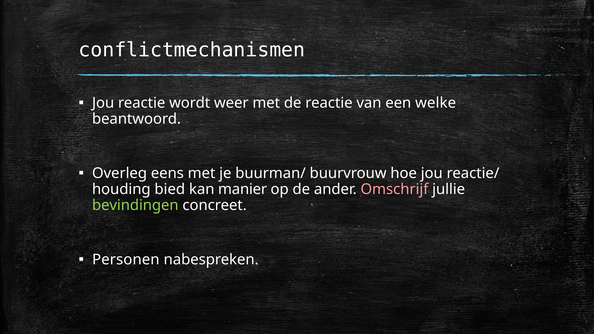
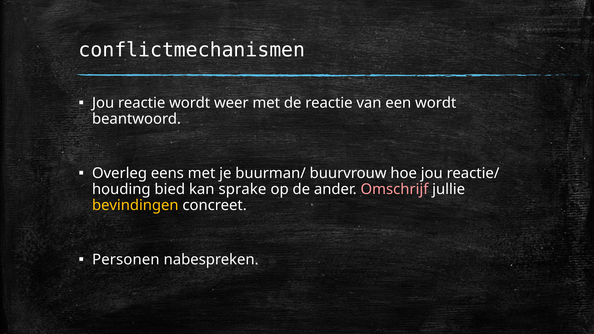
een welke: welke -> wordt (436, 103)
manier: manier -> sprake (242, 189)
bevindingen colour: light green -> yellow (135, 205)
